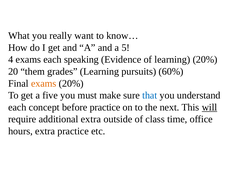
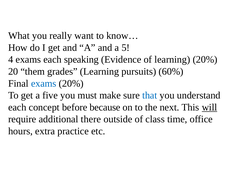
exams colour: orange -> blue (44, 83)
before practice: practice -> because (105, 107)
additional extra: extra -> there (91, 119)
